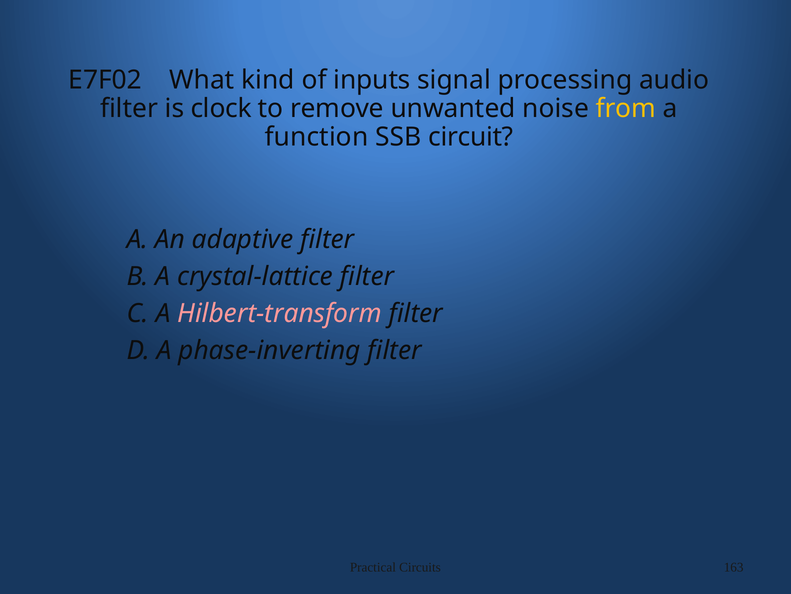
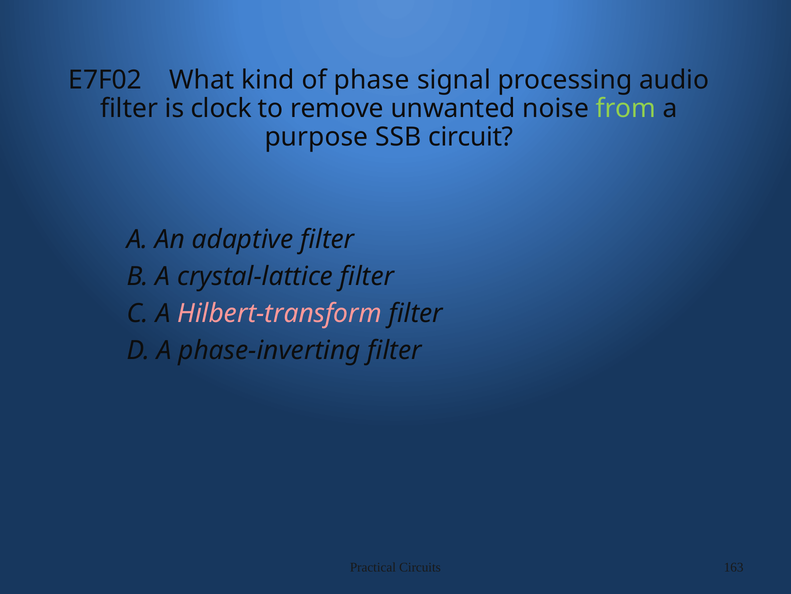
inputs: inputs -> phase (372, 80)
from colour: yellow -> light green (626, 108)
function: function -> purpose (316, 137)
